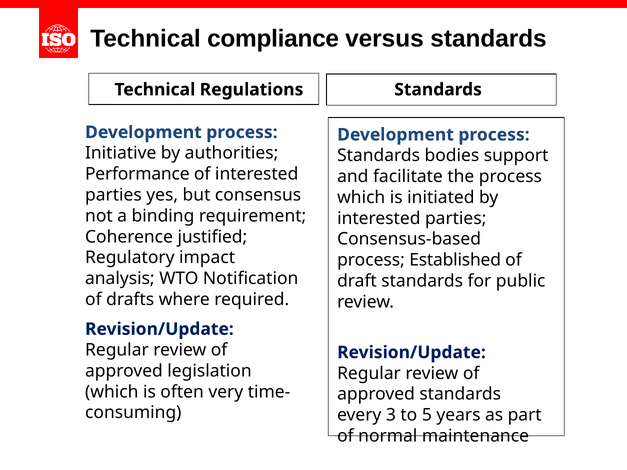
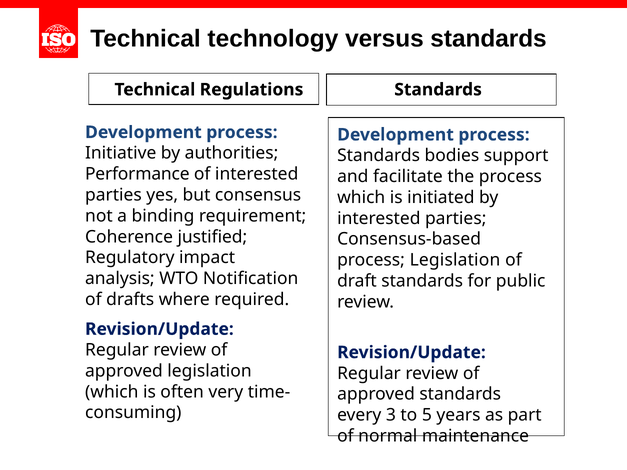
compliance: compliance -> technology (273, 39)
process Established: Established -> Legislation (455, 260)
